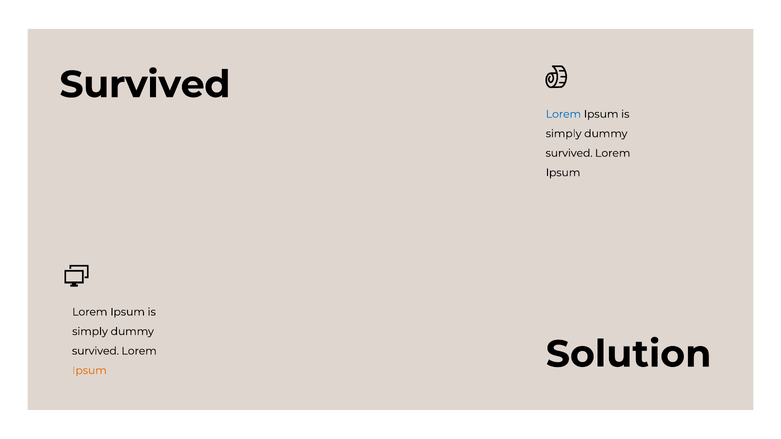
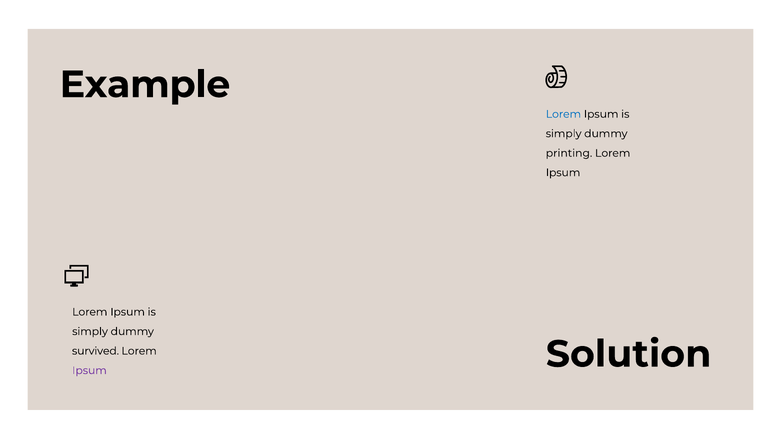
Survived: Survived -> Example (145, 85)
survived: survived -> printing (569, 153)
Ipsum colour: orange -> purple (89, 371)
